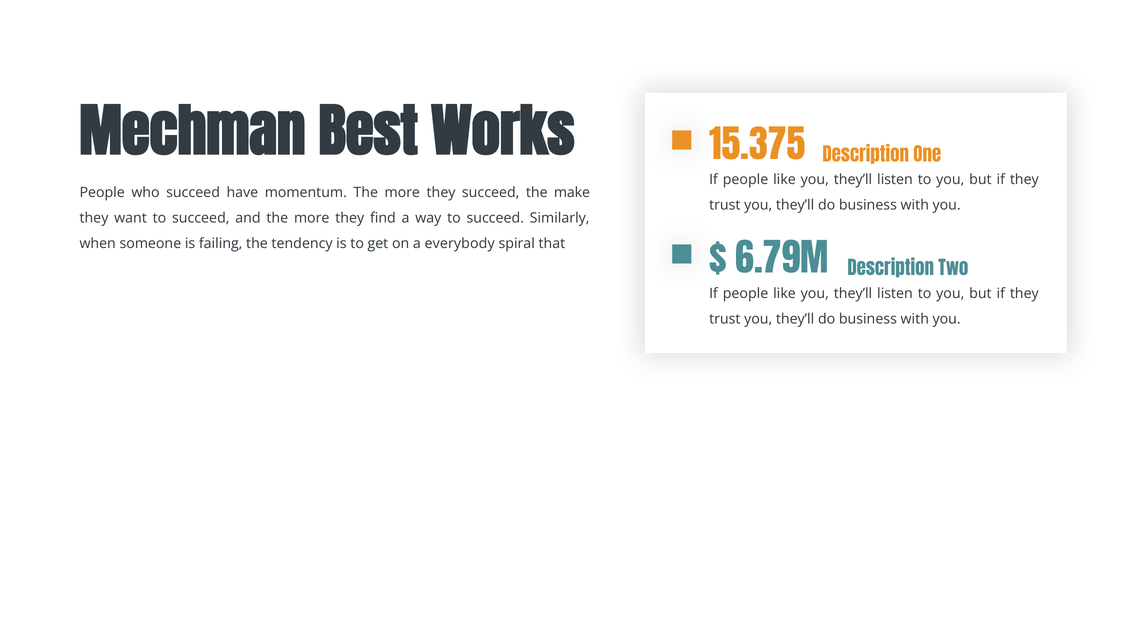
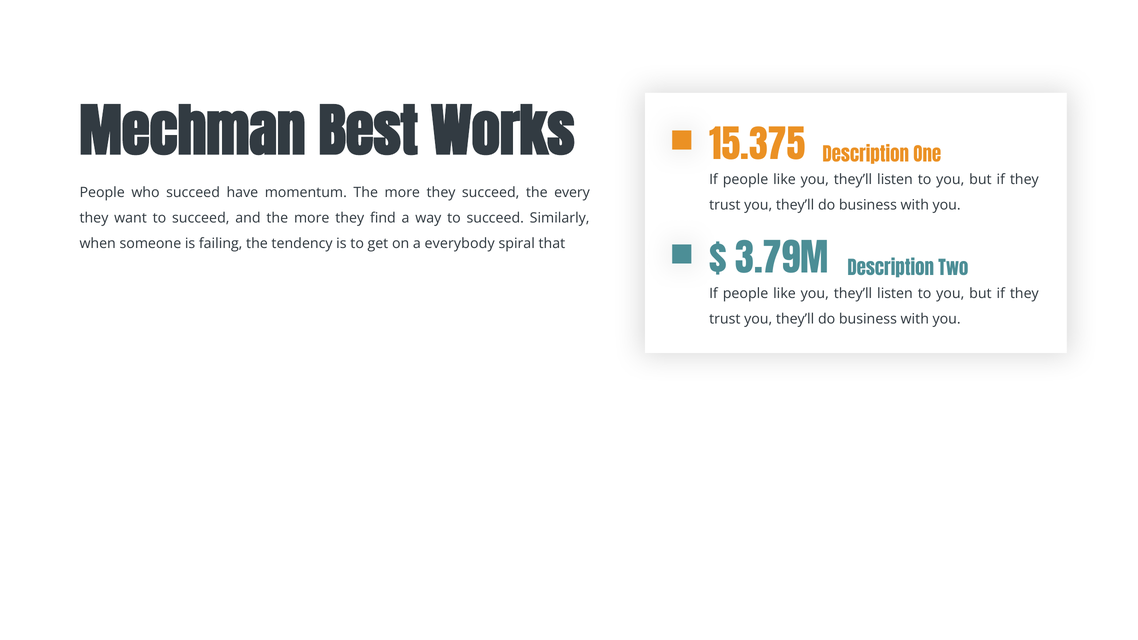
make: make -> every (572, 193)
6.79M: 6.79M -> 3.79M (782, 260)
